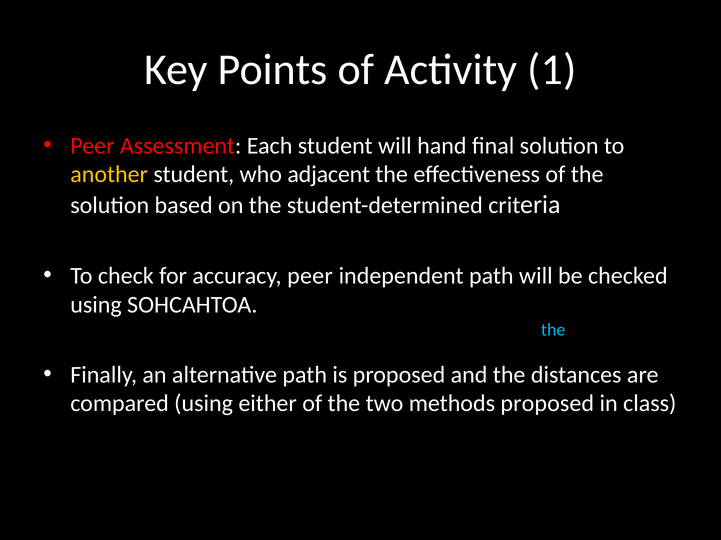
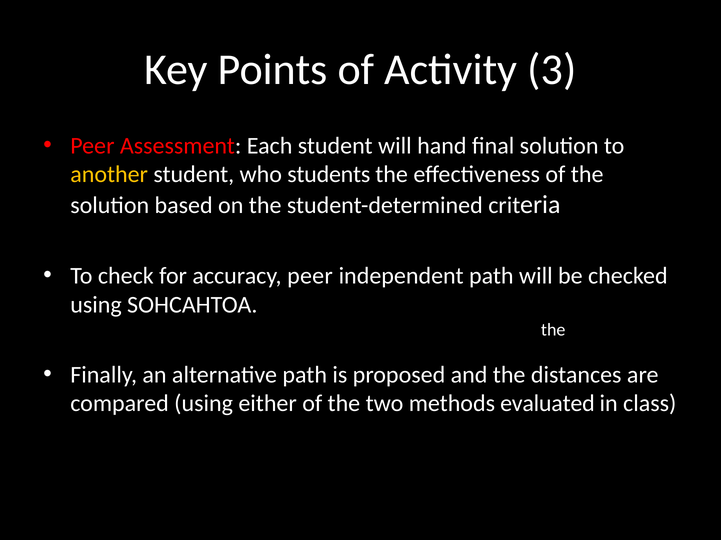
1: 1 -> 3 (552, 70)
who adjacent: adjacent -> students (329, 175)
the colour: light blue -> white (553, 330)
methods proposed: proposed -> evaluated (547, 404)
